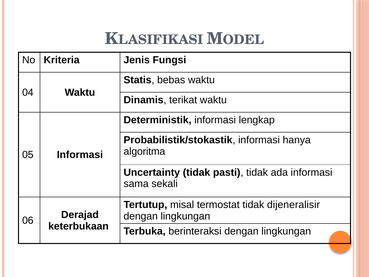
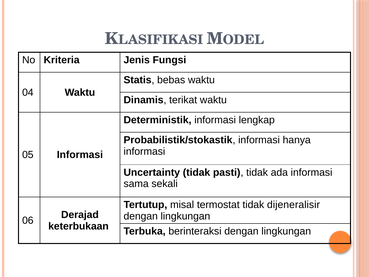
algoritma: algoritma -> informasi (144, 151)
